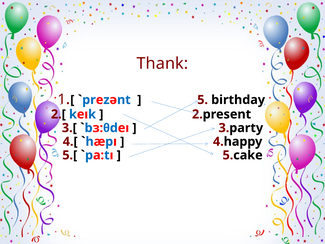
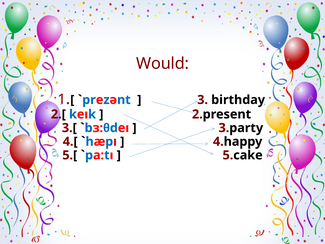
Thank: Thank -> Would (163, 63)
5: 5 -> 3 (203, 100)
